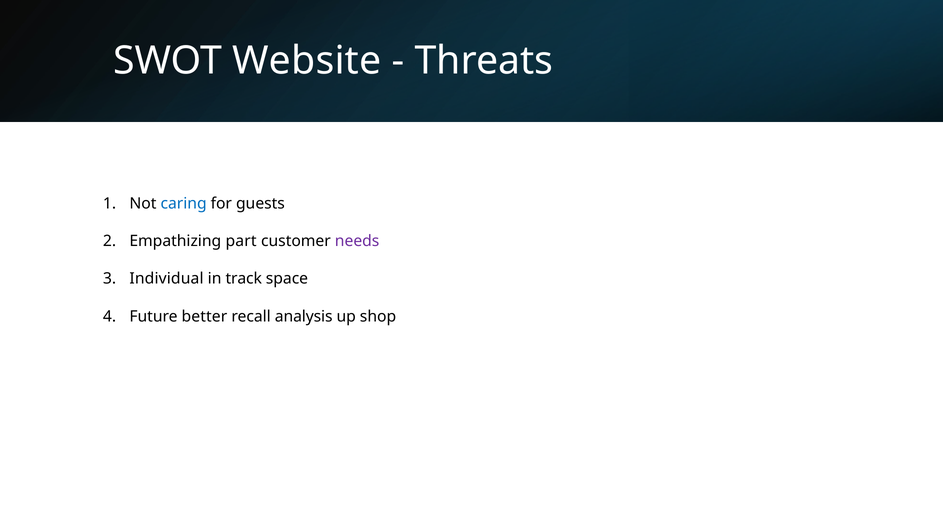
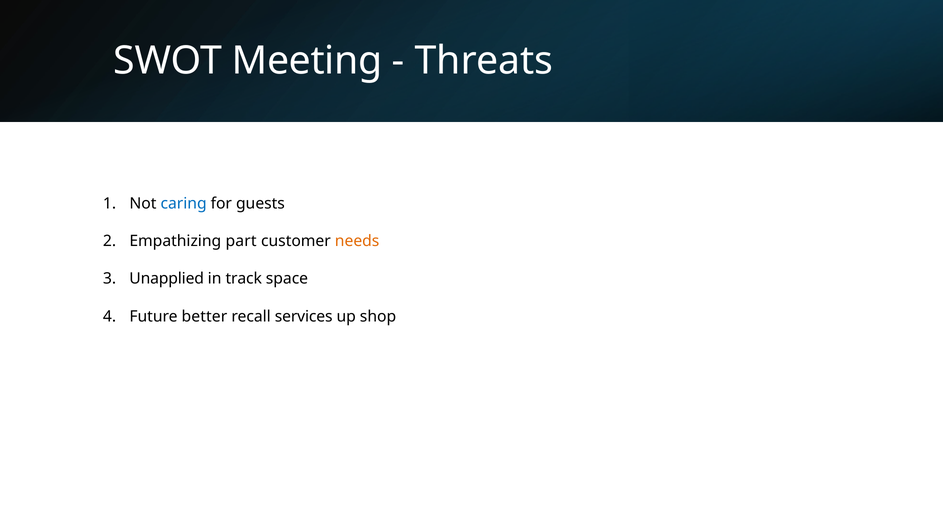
Website: Website -> Meeting (307, 61)
needs colour: purple -> orange (357, 241)
Individual: Individual -> Unapplied (167, 279)
analysis: analysis -> services (304, 317)
